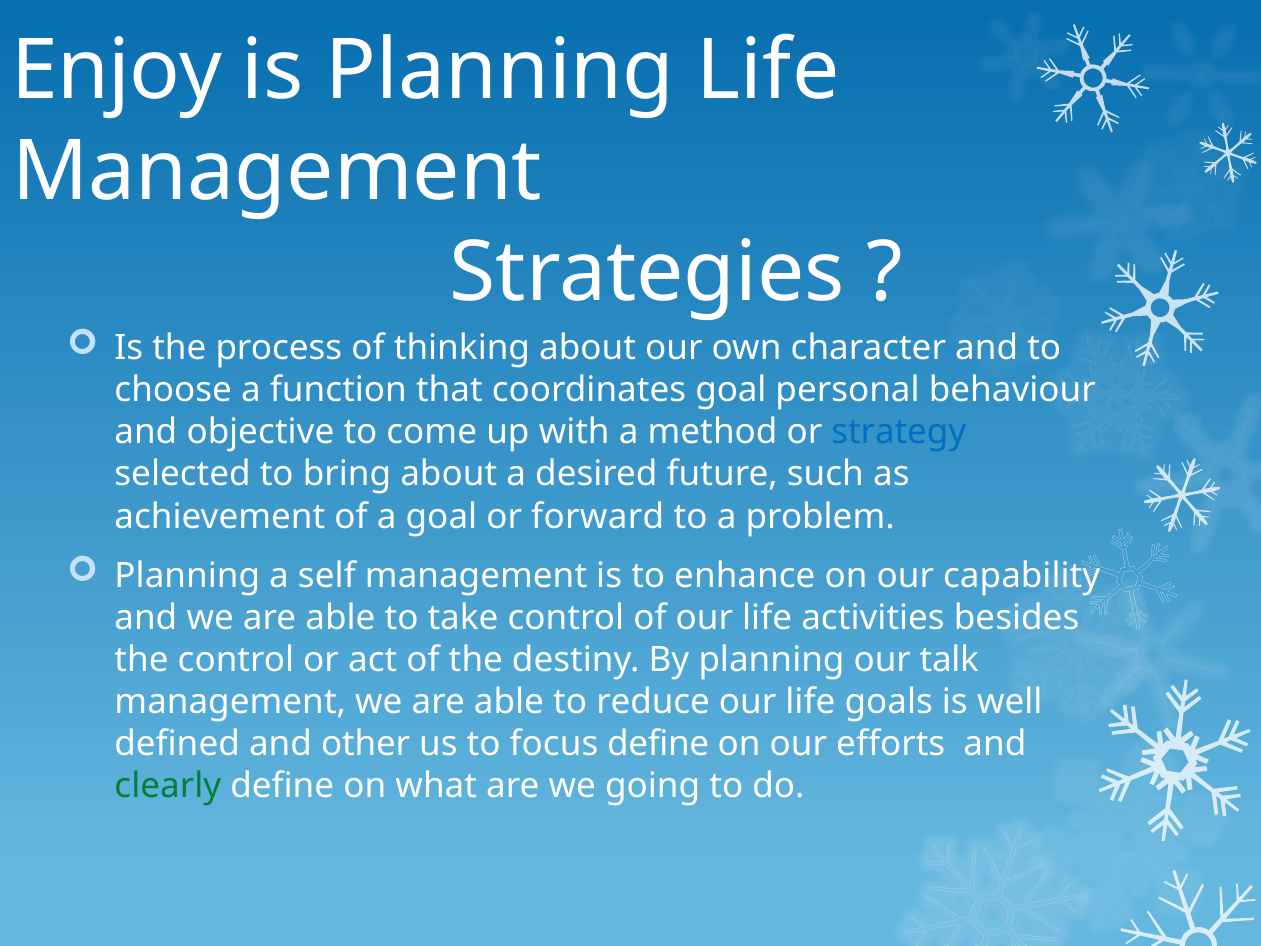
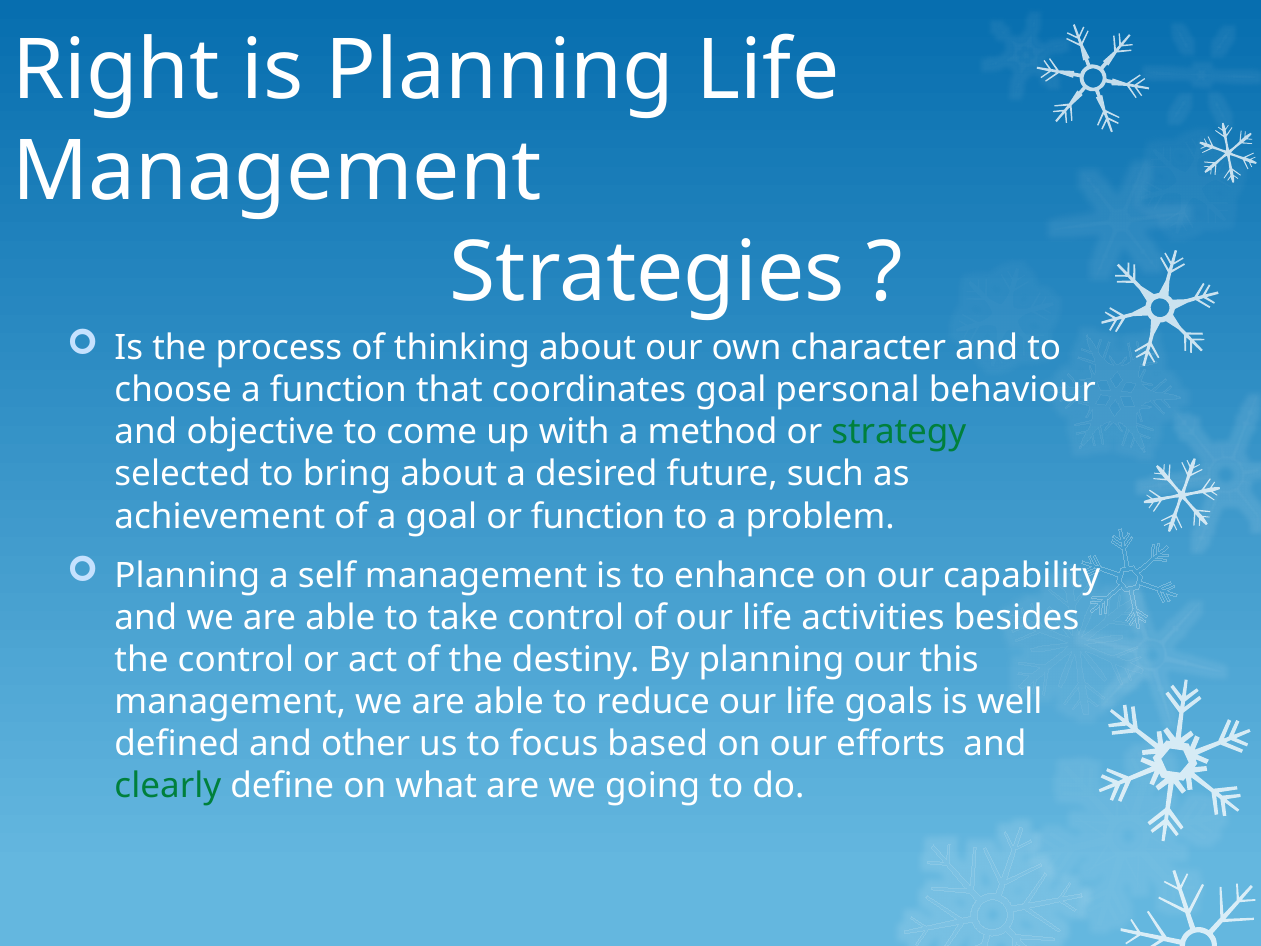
Enjoy: Enjoy -> Right (116, 71)
strategy colour: blue -> green (899, 432)
or forward: forward -> function (598, 516)
talk: talk -> this (949, 660)
focus define: define -> based (658, 744)
